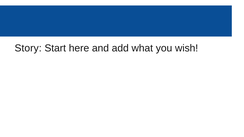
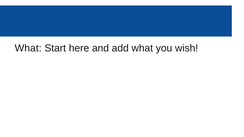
Story: Story -> What (28, 48)
